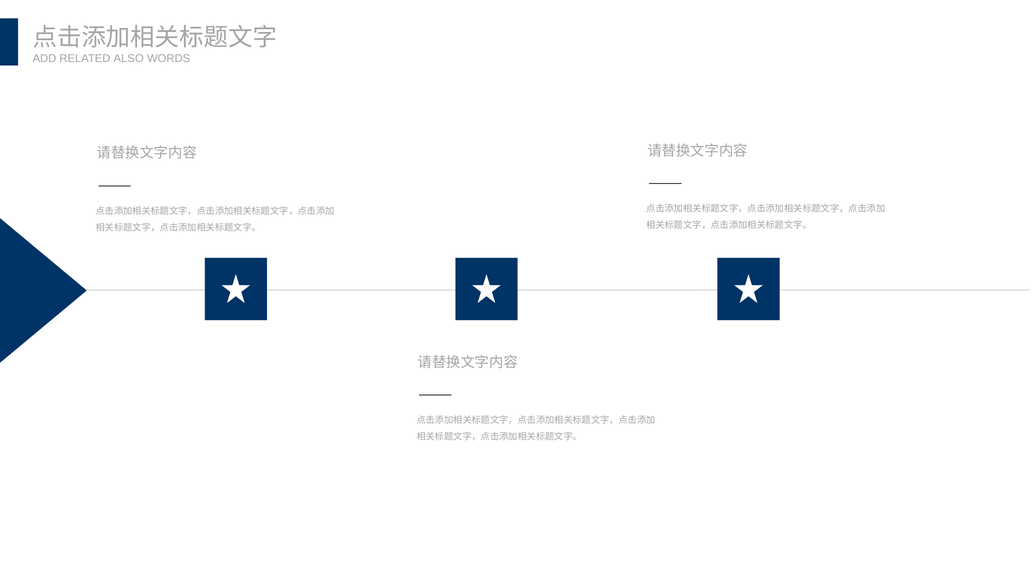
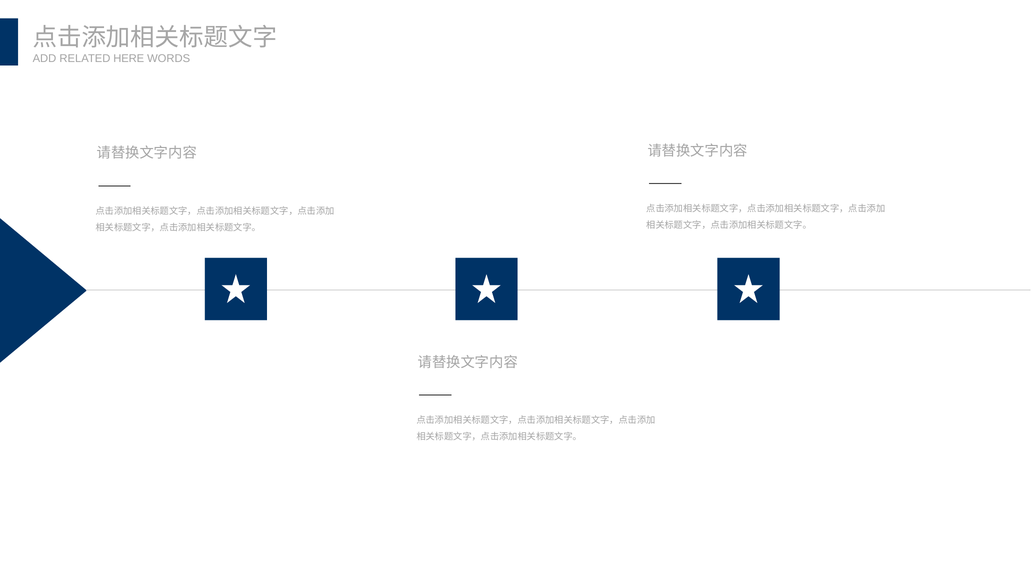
ALSO: ALSO -> HERE (129, 59)
